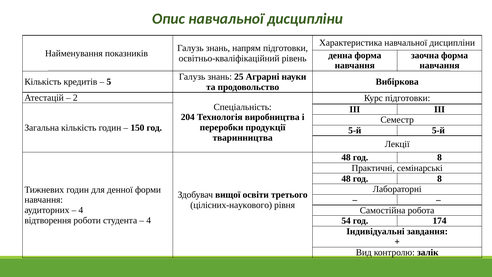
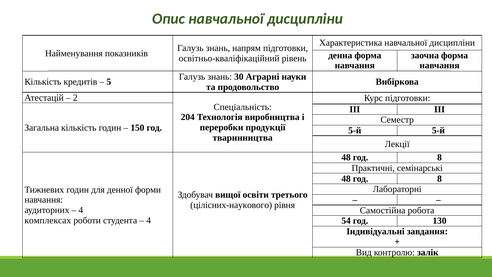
25: 25 -> 30 (239, 77)
відтворення: відтворення -> комплексах (48, 220)
174: 174 -> 130 (440, 221)
